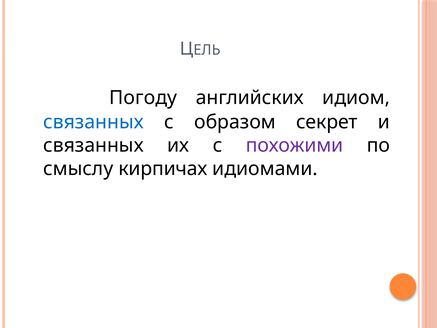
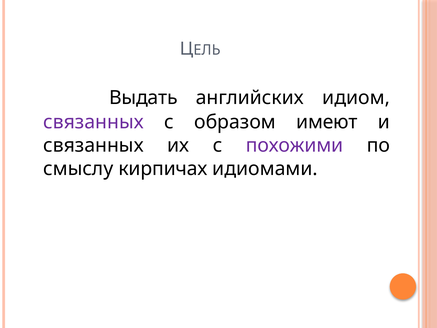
Погоду: Погоду -> Выдать (143, 98)
связанных colour: blue -> purple (93, 122)
секрет: секрет -> имеют (327, 122)
